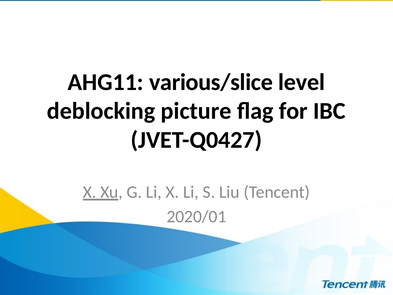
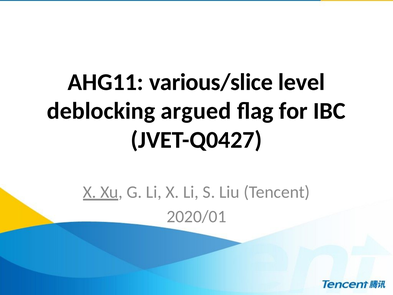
picture: picture -> argued (196, 111)
